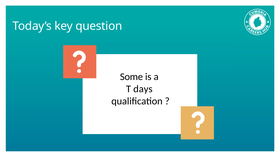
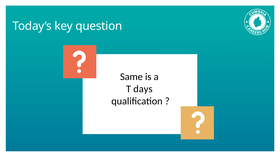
Some: Some -> Same (131, 77)
